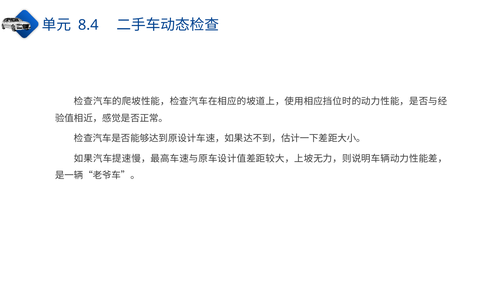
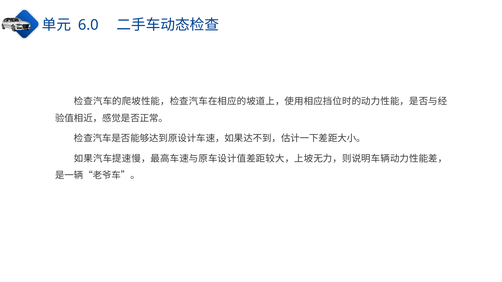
8.4: 8.4 -> 6.0 (88, 25)
